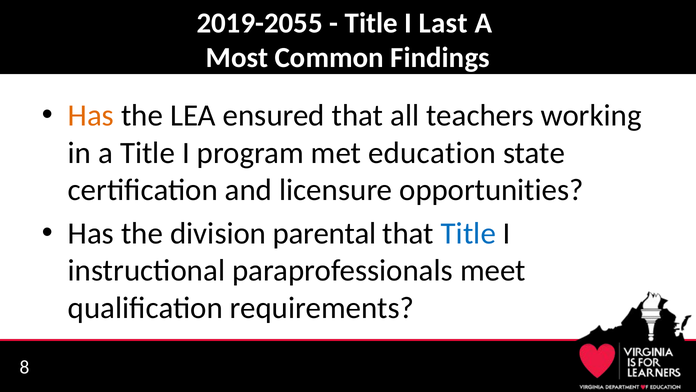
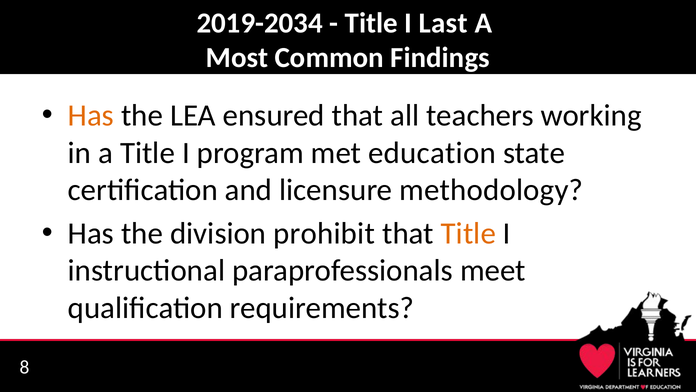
2019-2055: 2019-2055 -> 2019-2034 (260, 23)
opportunities: opportunities -> methodology (491, 190)
parental: parental -> prohibit (324, 233)
Title colour: blue -> orange (468, 233)
